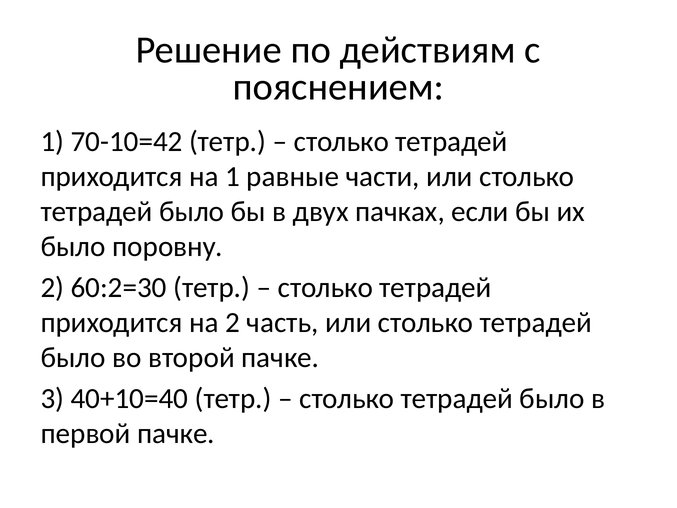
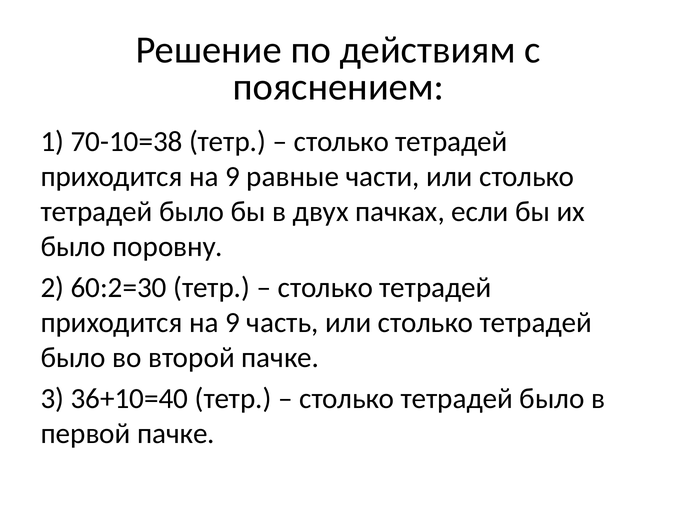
70-10=42: 70-10=42 -> 70-10=38 (127, 141)
1: 1 -> 9 (233, 176)
2: 2 -> 9 (233, 322)
40+10=40: 40+10=40 -> 36+10=40 (129, 398)
